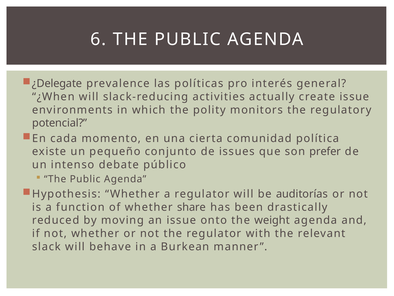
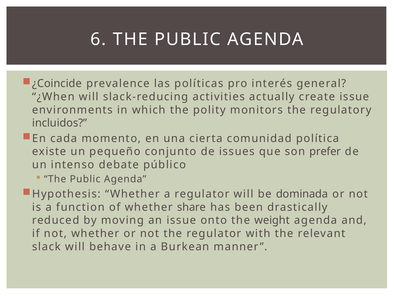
¿Delegate: ¿Delegate -> ¿Coincide (57, 83)
potencial: potencial -> incluidos (60, 123)
auditorías: auditorías -> dominada (302, 194)
